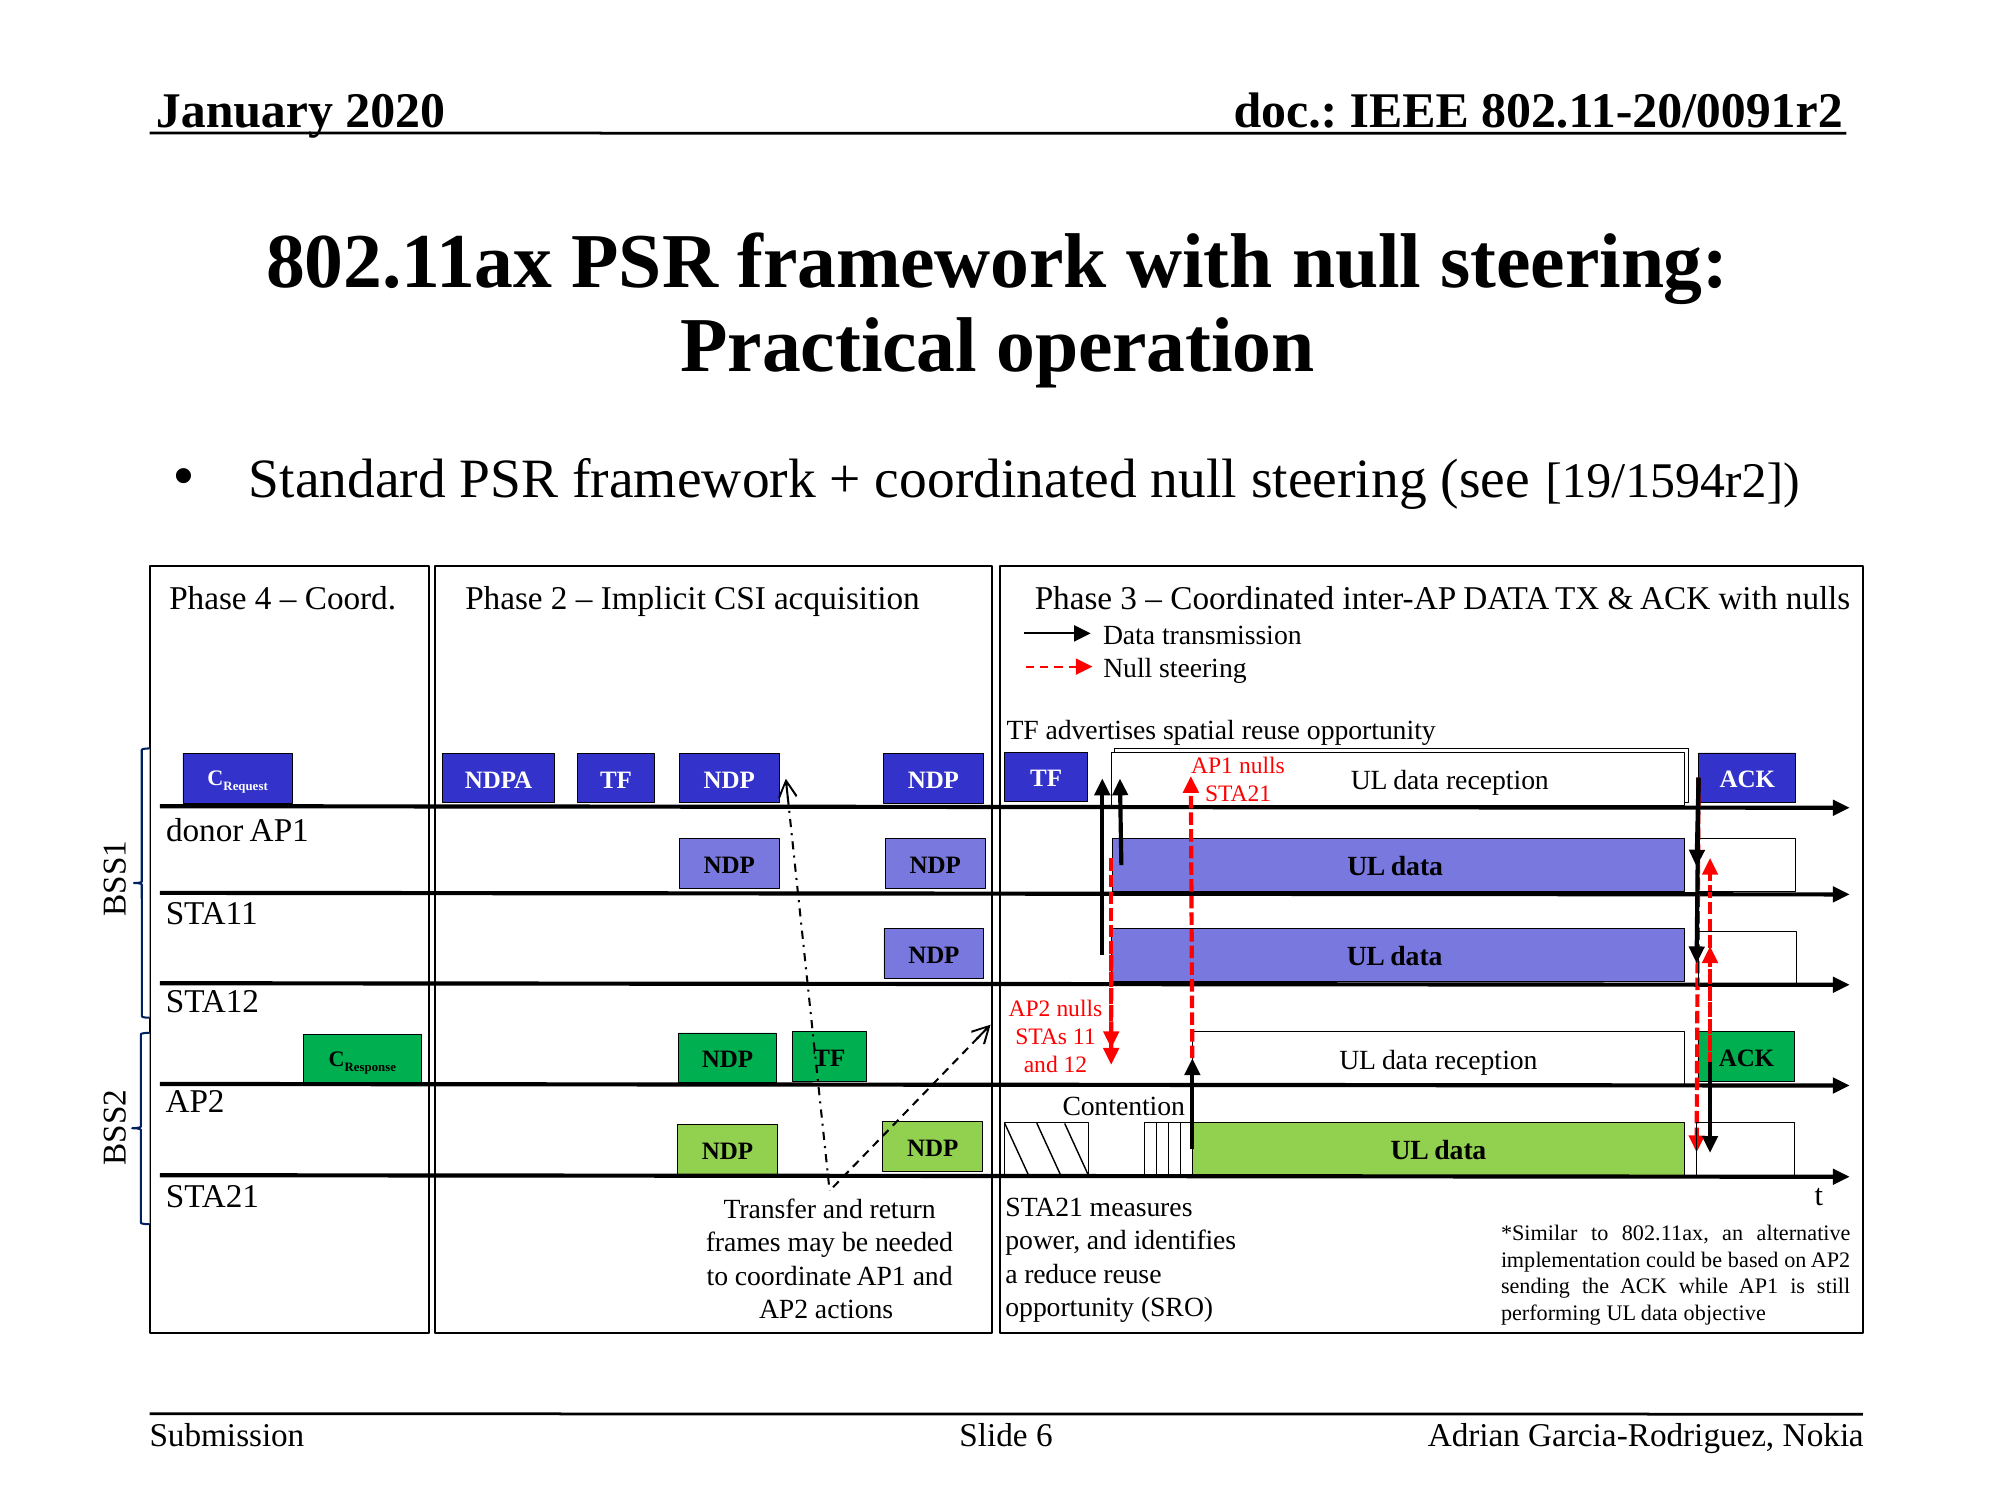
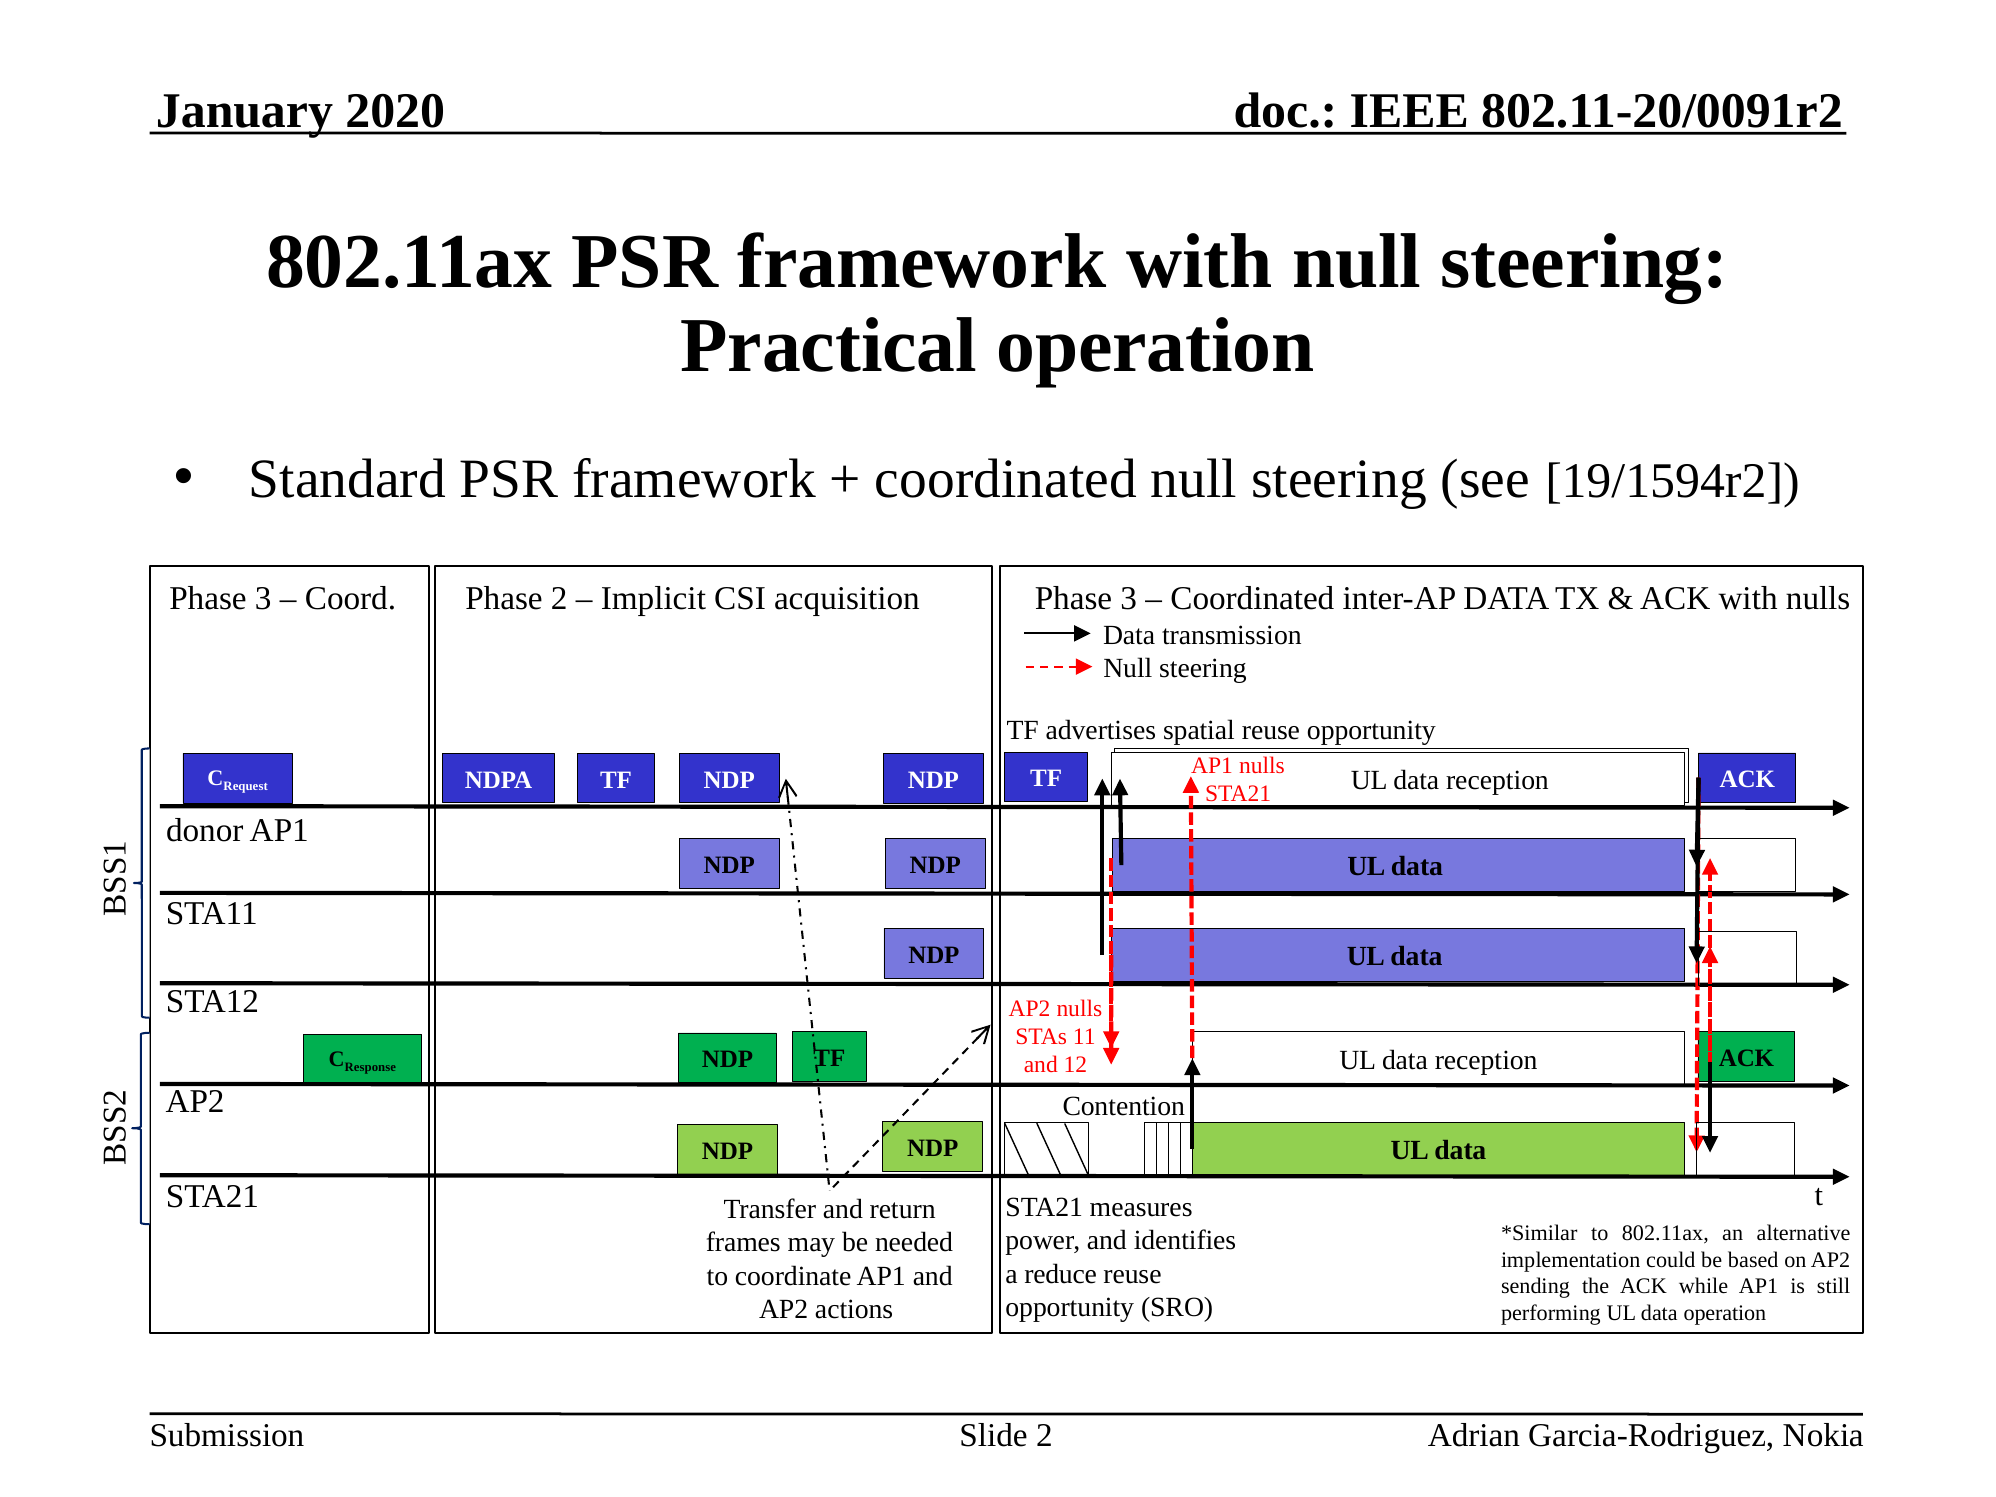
4: 4 -> 3 (263, 599)
data objective: objective -> operation (1725, 1313)
Slide 6: 6 -> 2 (1044, 1436)
